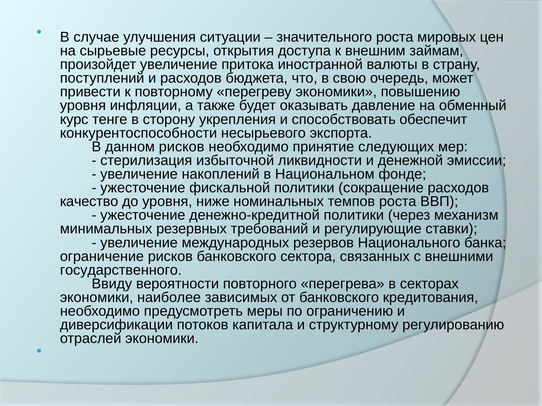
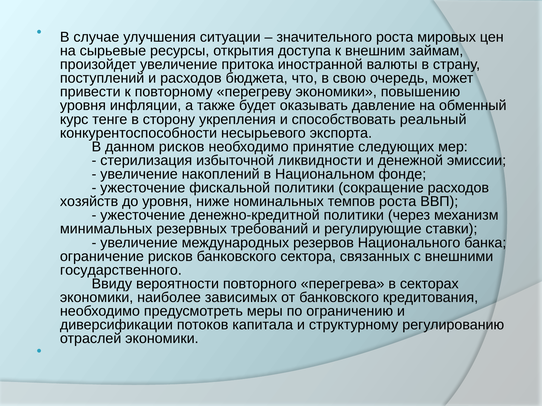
обеспечит: обеспечит -> реальный (433, 119)
качество: качество -> хозяйств (89, 202)
